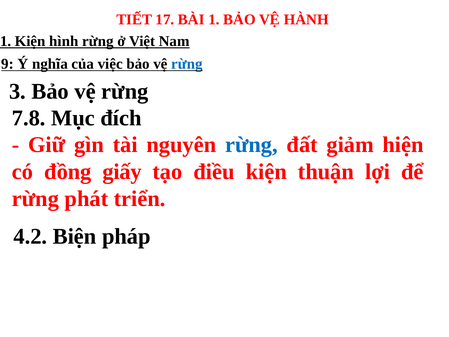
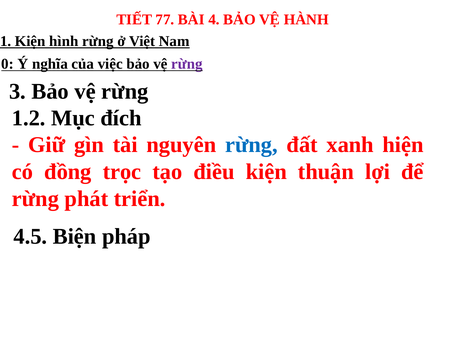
17: 17 -> 77 (165, 20)
BÀI 1: 1 -> 4 (214, 20)
9: 9 -> 0 (8, 64)
rừng colour: blue -> purple (187, 64)
7.8: 7.8 -> 1.2 (29, 118)
giảm: giảm -> xanh (350, 145)
giấy: giấy -> trọc (122, 172)
4.2: 4.2 -> 4.5 (30, 236)
